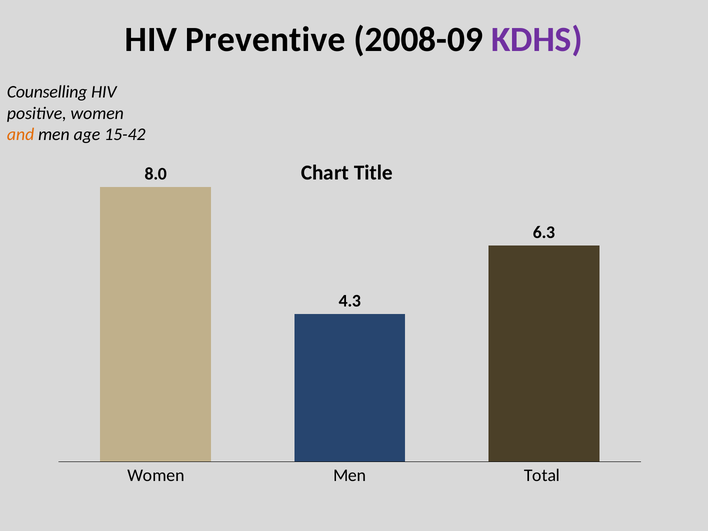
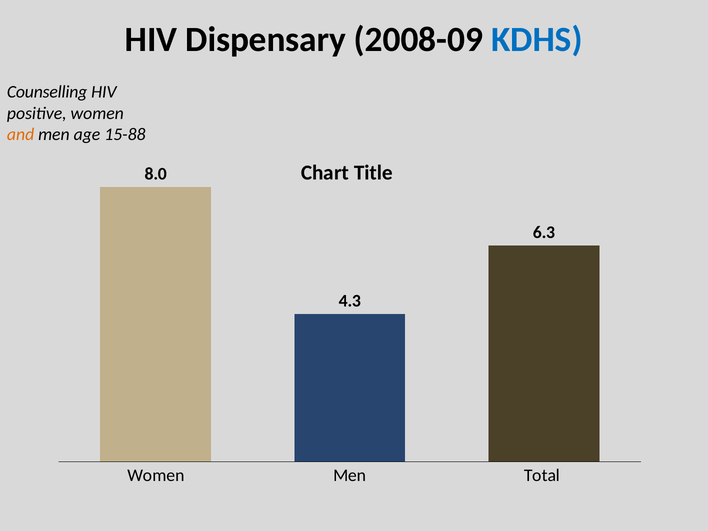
Preventive: Preventive -> Dispensary (266, 40)
KDHS colour: purple -> blue (537, 40)
15-42: 15-42 -> 15-88 (125, 135)
